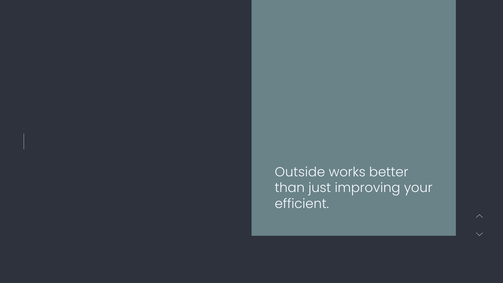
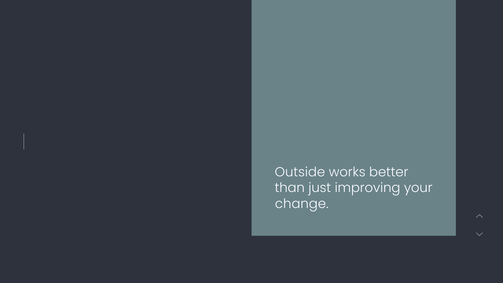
efficient: efficient -> change (302, 204)
